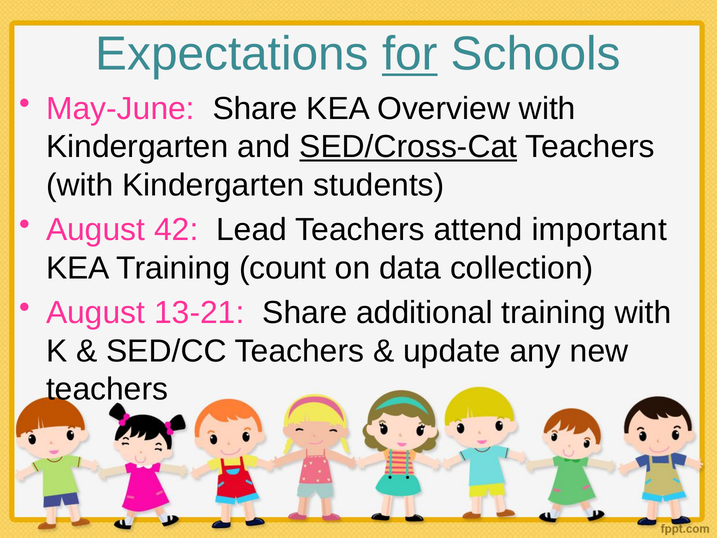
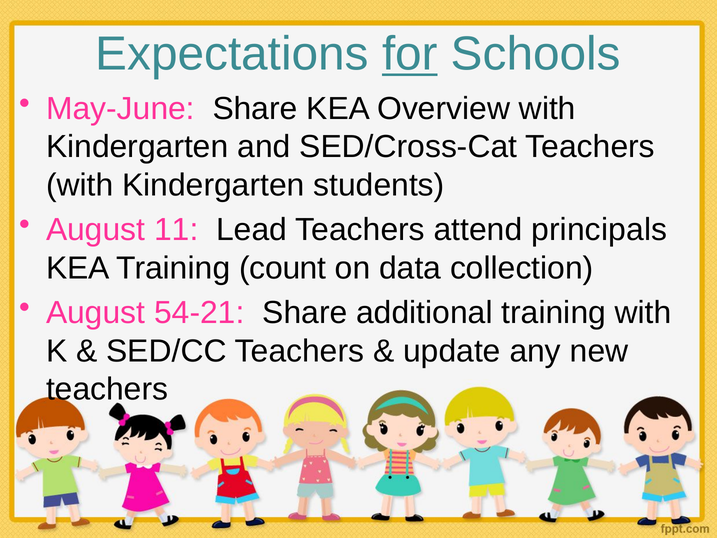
SED/Cross-Cat underline: present -> none (408, 147)
42: 42 -> 11 (176, 230)
important: important -> principals (599, 230)
13-21: 13-21 -> 54-21 (199, 313)
